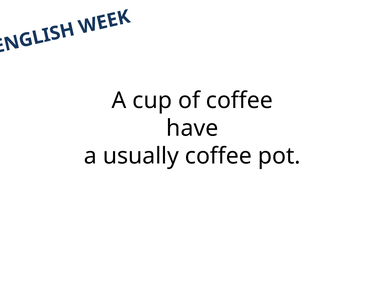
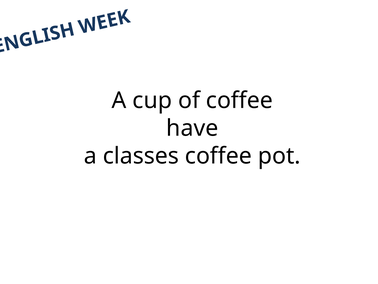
usually: usually -> classes (141, 156)
